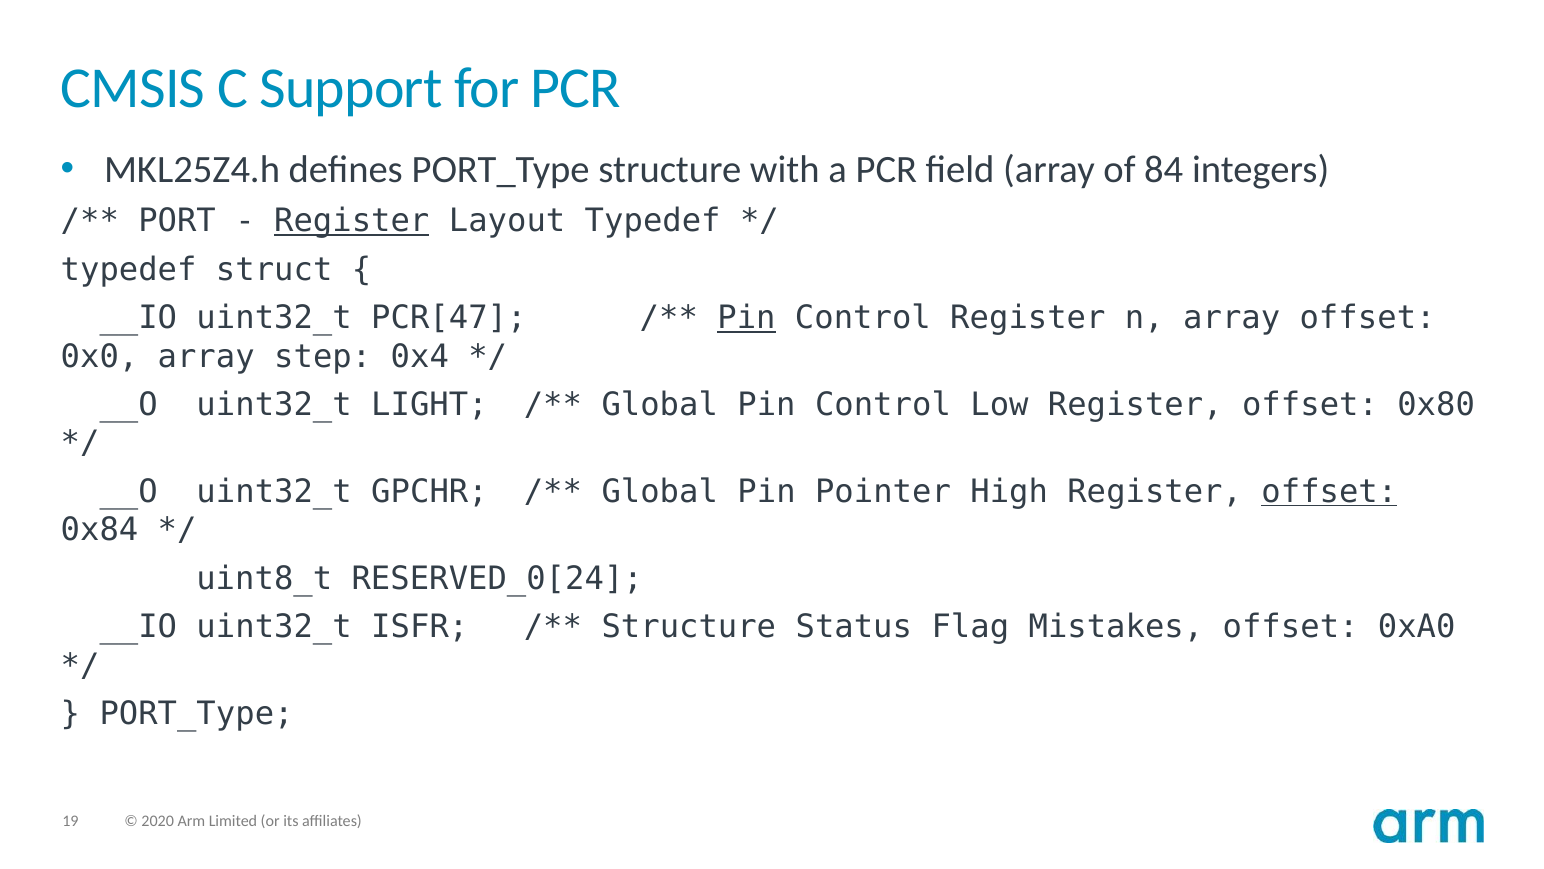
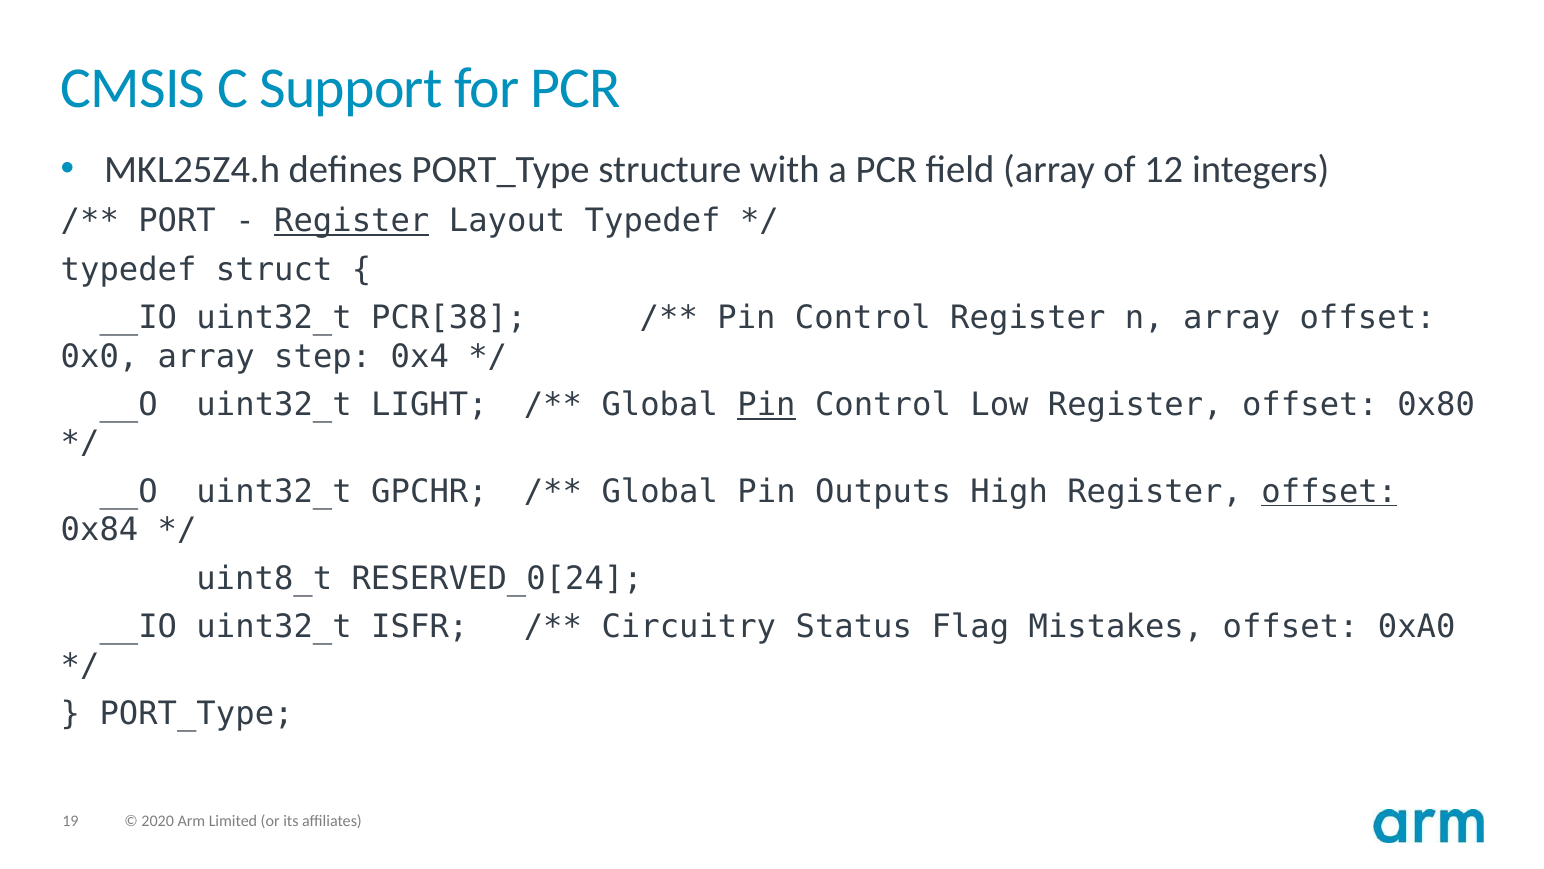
84: 84 -> 12 (1164, 169)
PCR[47: PCR[47 -> PCR[38 (449, 318)
Pin underline: present -> none (746, 318)
Pin underline: none -> present (766, 404)
Pointer: Pointer -> Outputs (883, 491)
Structure: Structure -> Circuitry (689, 627)
